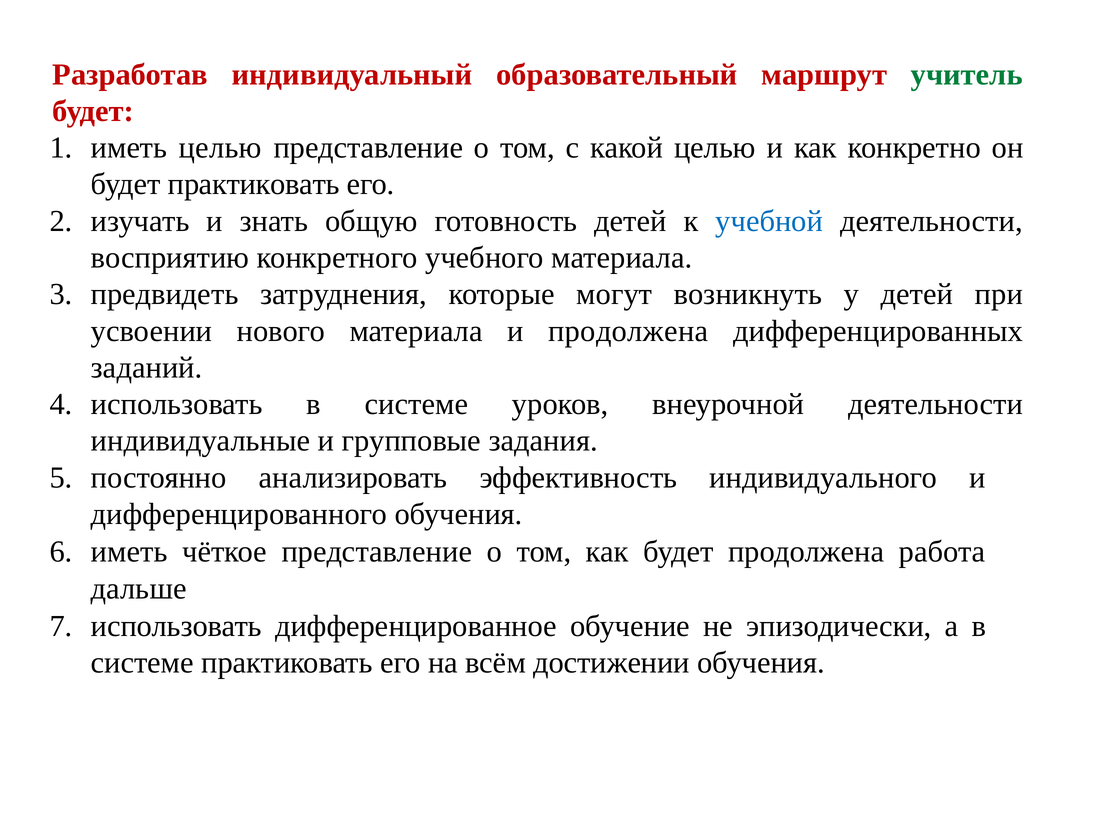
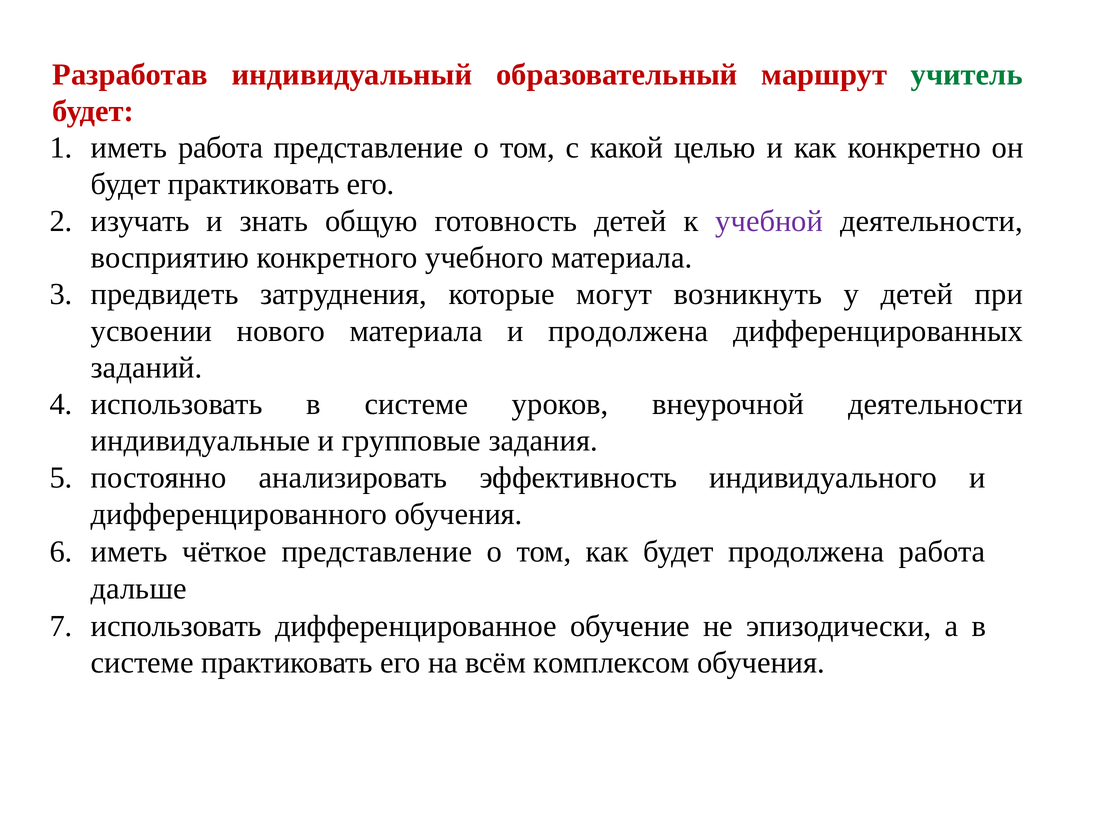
иметь целью: целью -> работа (221, 148)
учебной colour: blue -> purple (769, 221)
достижении: достижении -> комплексом (612, 663)
